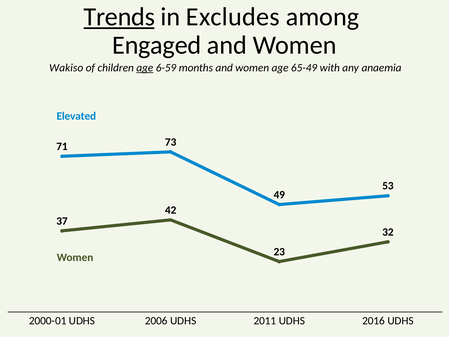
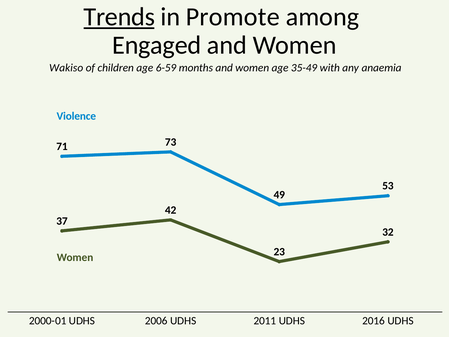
Excludes: Excludes -> Promote (233, 17)
age underline: present -> none (145, 68)
65-49: 65-49 -> 35-49 (304, 68)
Elevated: Elevated -> Violence (76, 116)
